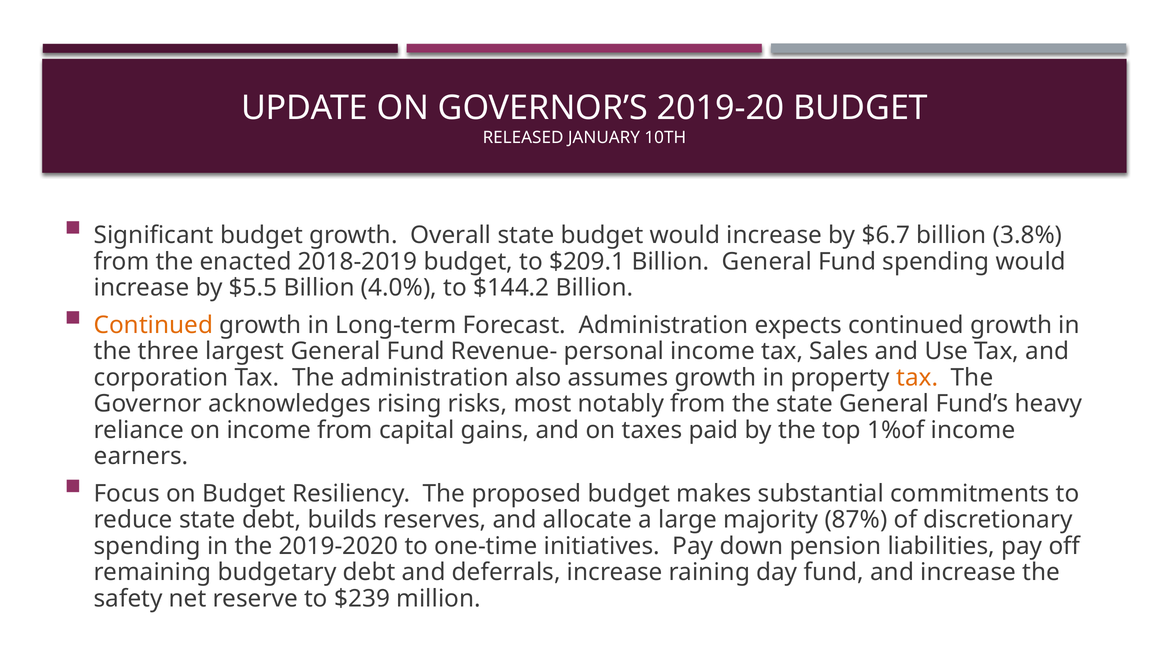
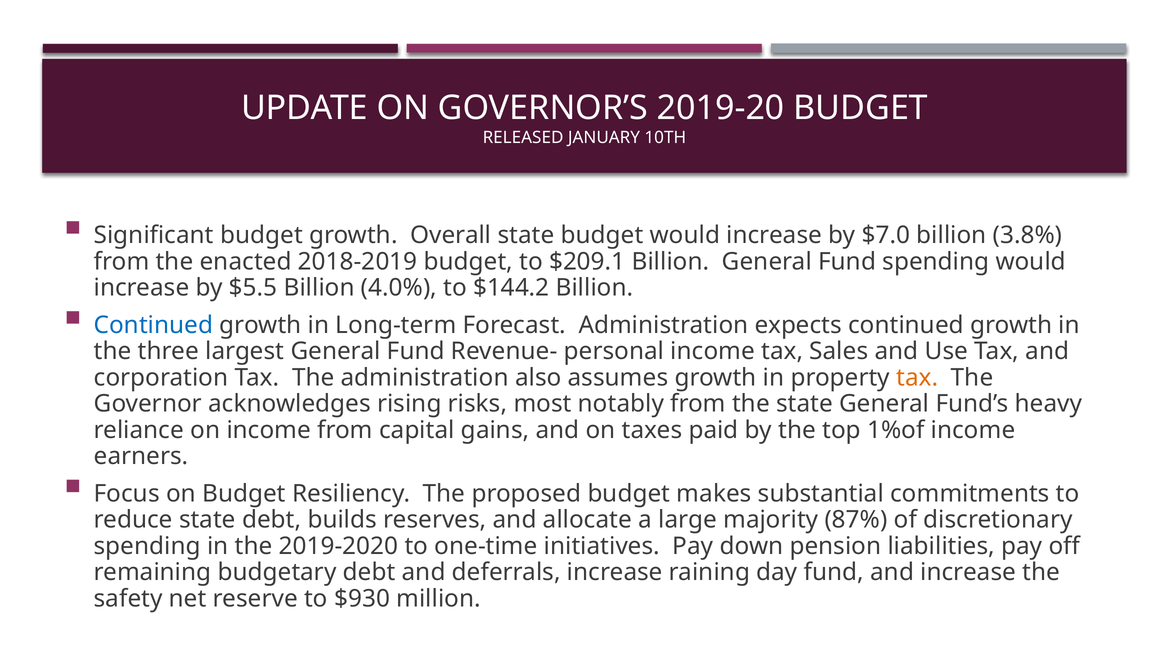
$6.7: $6.7 -> $7.0 (886, 235)
Continued colour: orange -> blue (153, 325)
$239: $239 -> $930 (362, 599)
